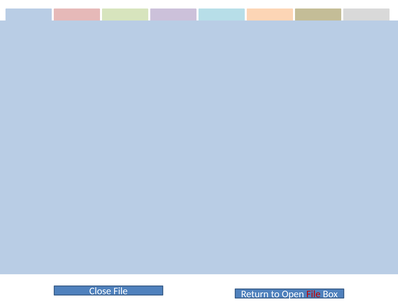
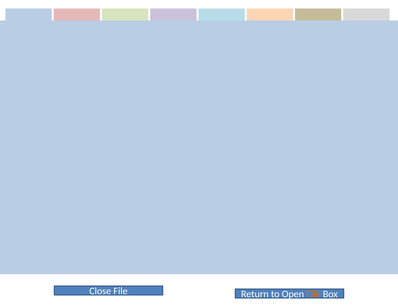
File colour: red -> orange (313, 295)
